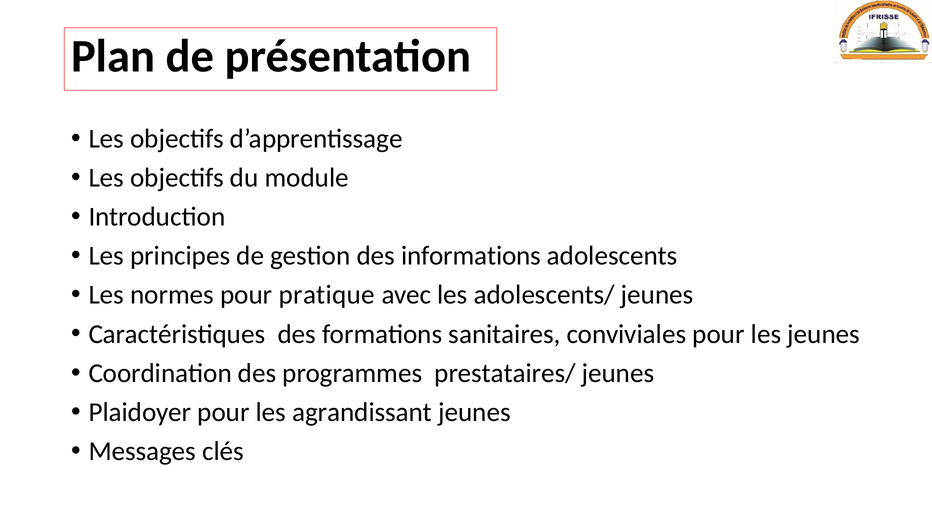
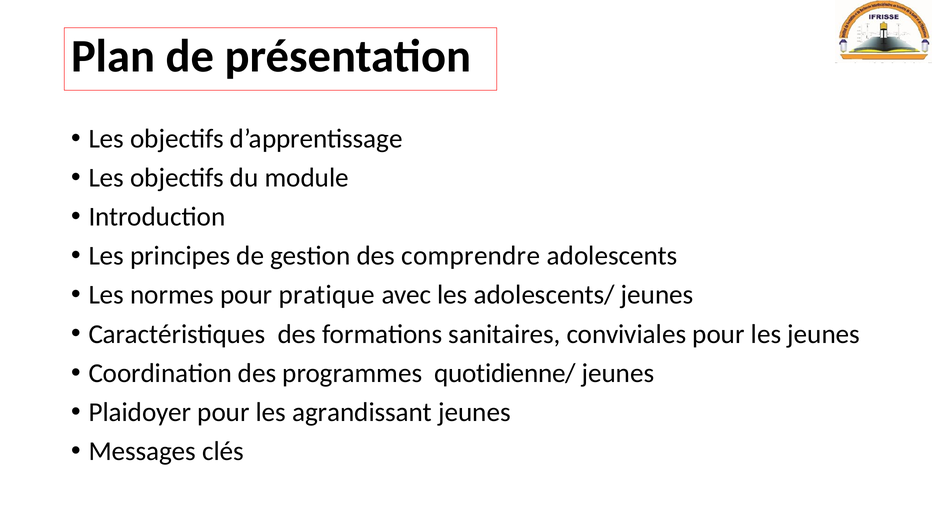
informations: informations -> comprendre (471, 255)
prestataires/: prestataires/ -> quotidienne/ (505, 373)
